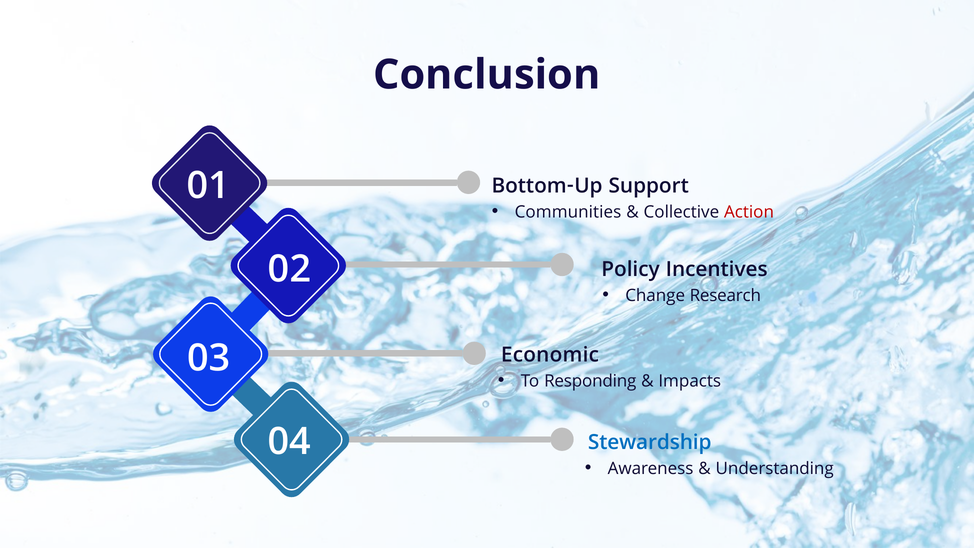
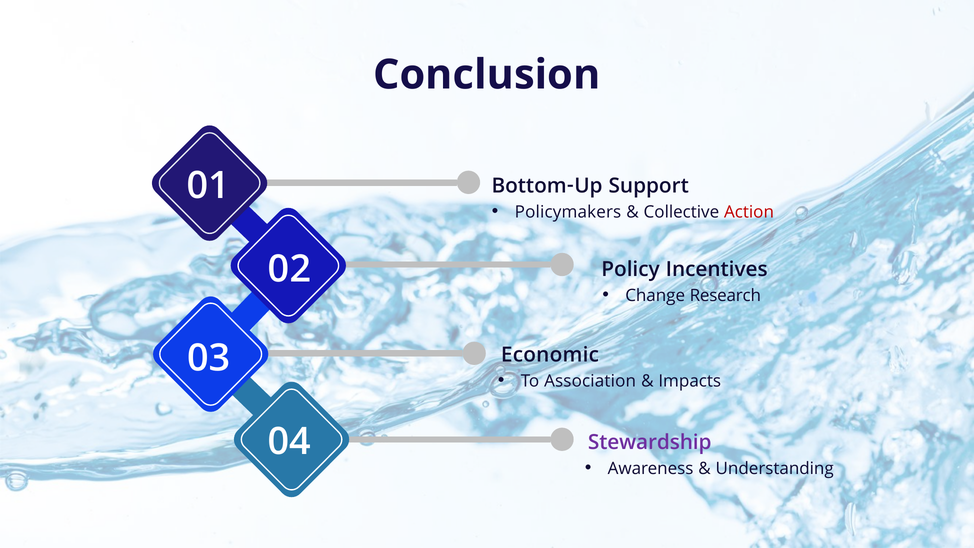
Communities: Communities -> Policymakers (568, 211)
Responding: Responding -> Association (590, 381)
Stewardship colour: blue -> purple (650, 442)
